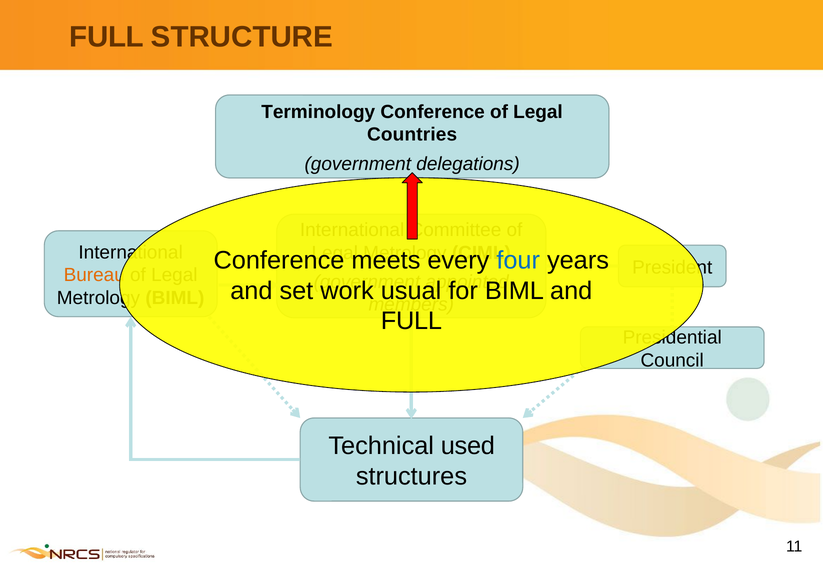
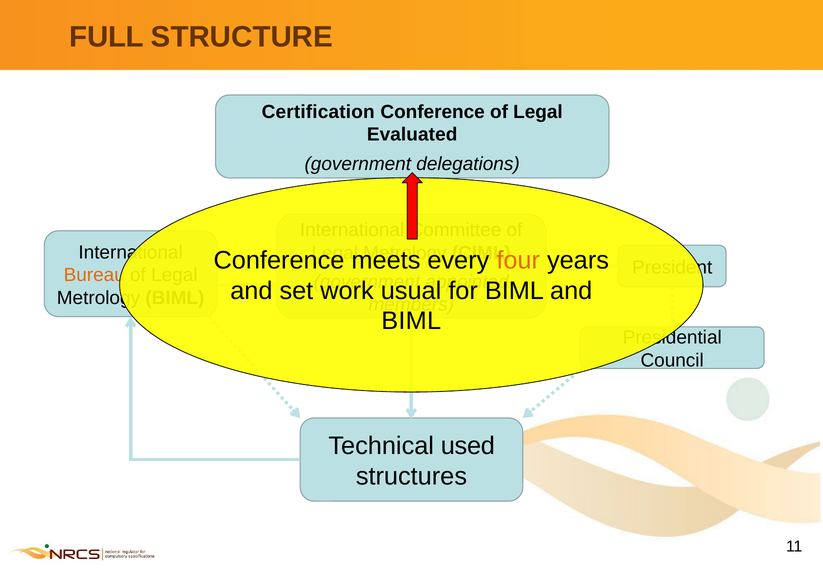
Terminology: Terminology -> Certification (318, 112)
Countries: Countries -> Evaluated (412, 135)
four colour: blue -> orange (518, 260)
FULL: FULL -> BIML (411, 321)
